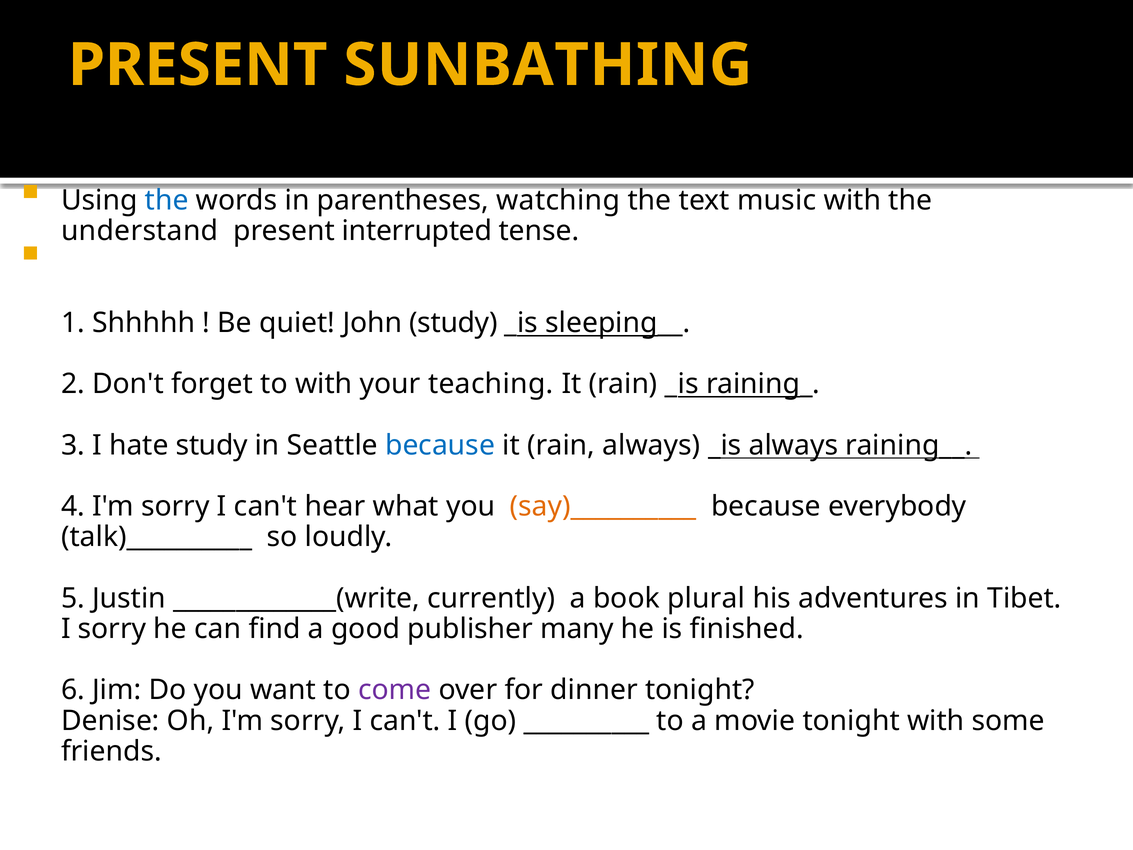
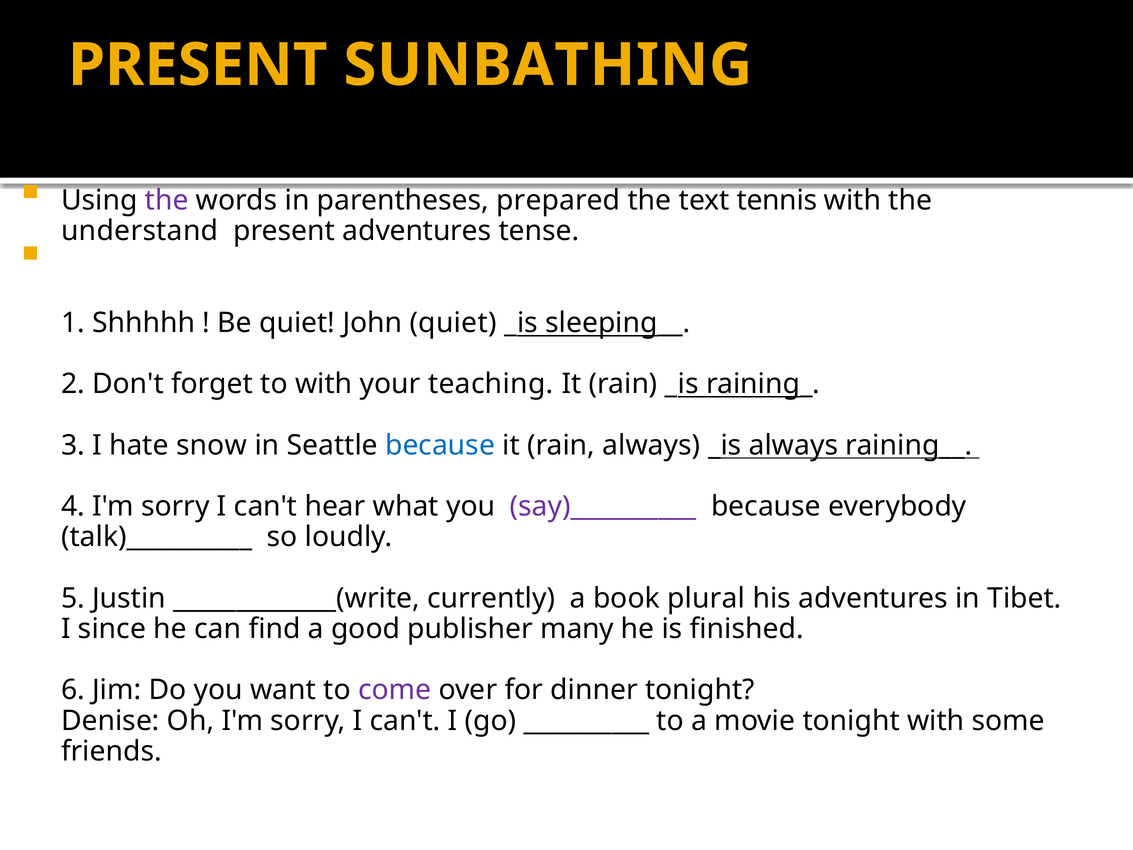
the colour: blue -> purple (167, 200)
watching: watching -> prepared (558, 200)
music: music -> tennis (777, 200)
present interrupted: interrupted -> adventures (417, 231)
John study: study -> quiet (453, 323)
hate study: study -> snow (212, 445)
say)__________ colour: orange -> purple (603, 506)
I sorry: sorry -> since (112, 629)
